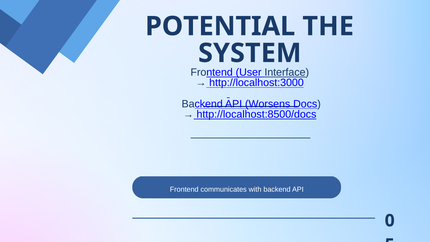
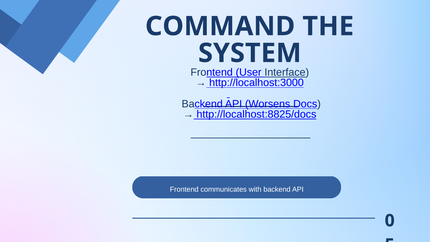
POTENTIAL: POTENTIAL -> COMMAND (220, 26)
http://localhost:8500/docs: http://localhost:8500/docs -> http://localhost:8825/docs (256, 114)
